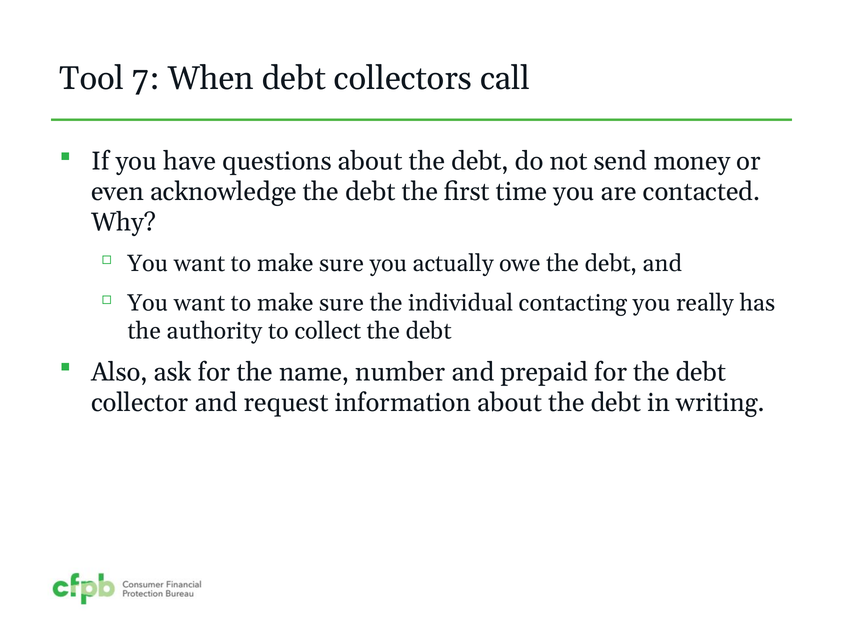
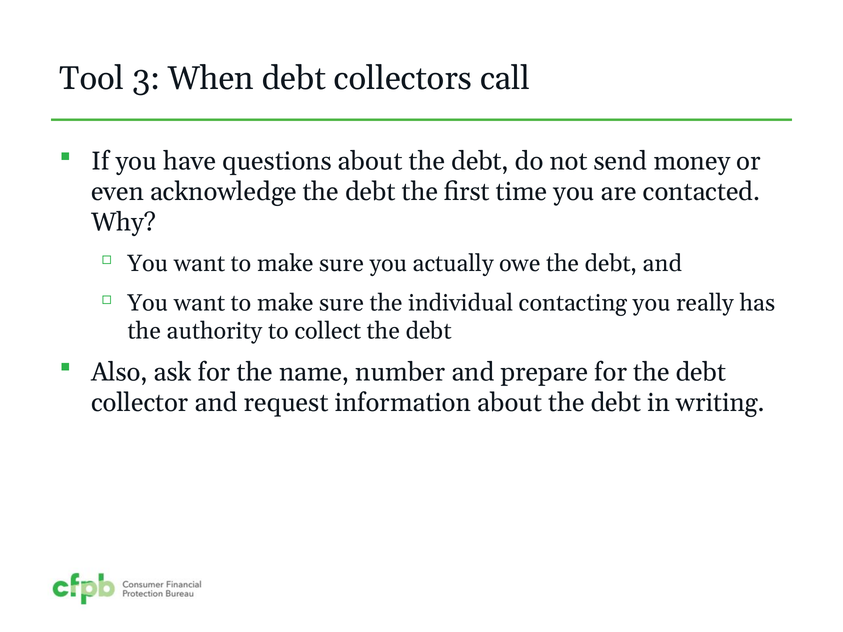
7: 7 -> 3 (146, 79)
prepaid: prepaid -> prepare (544, 372)
